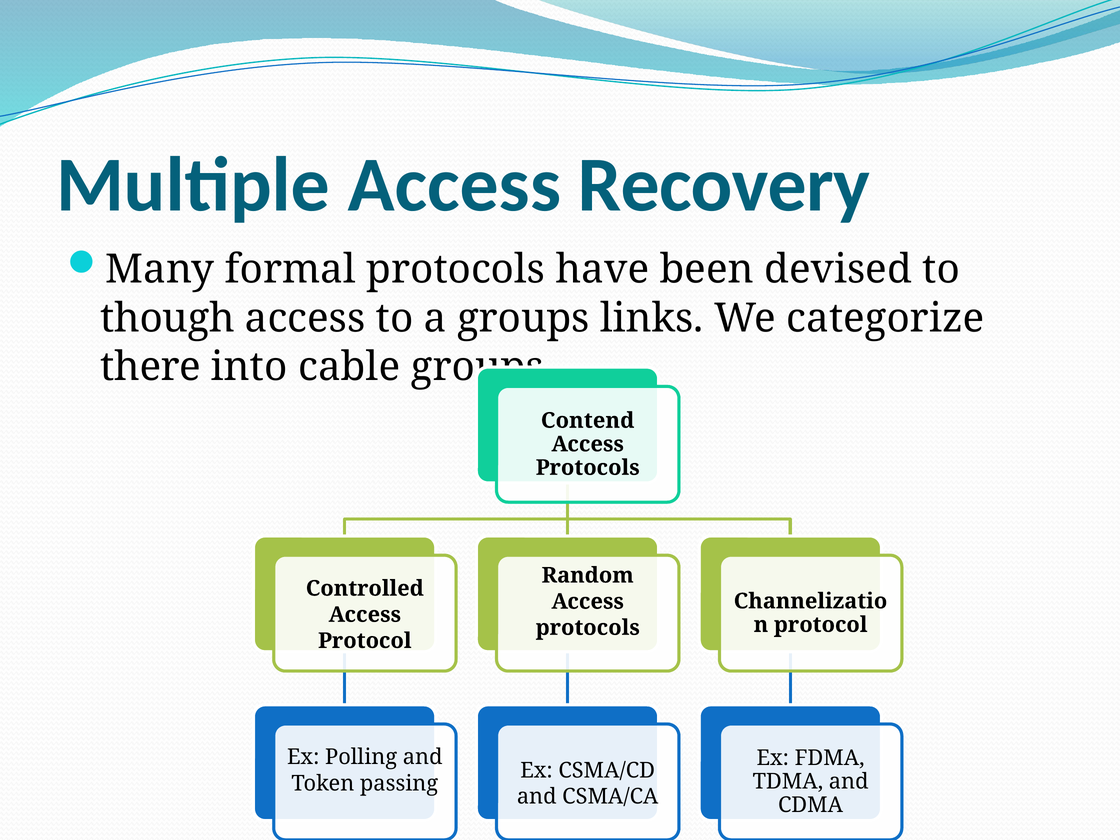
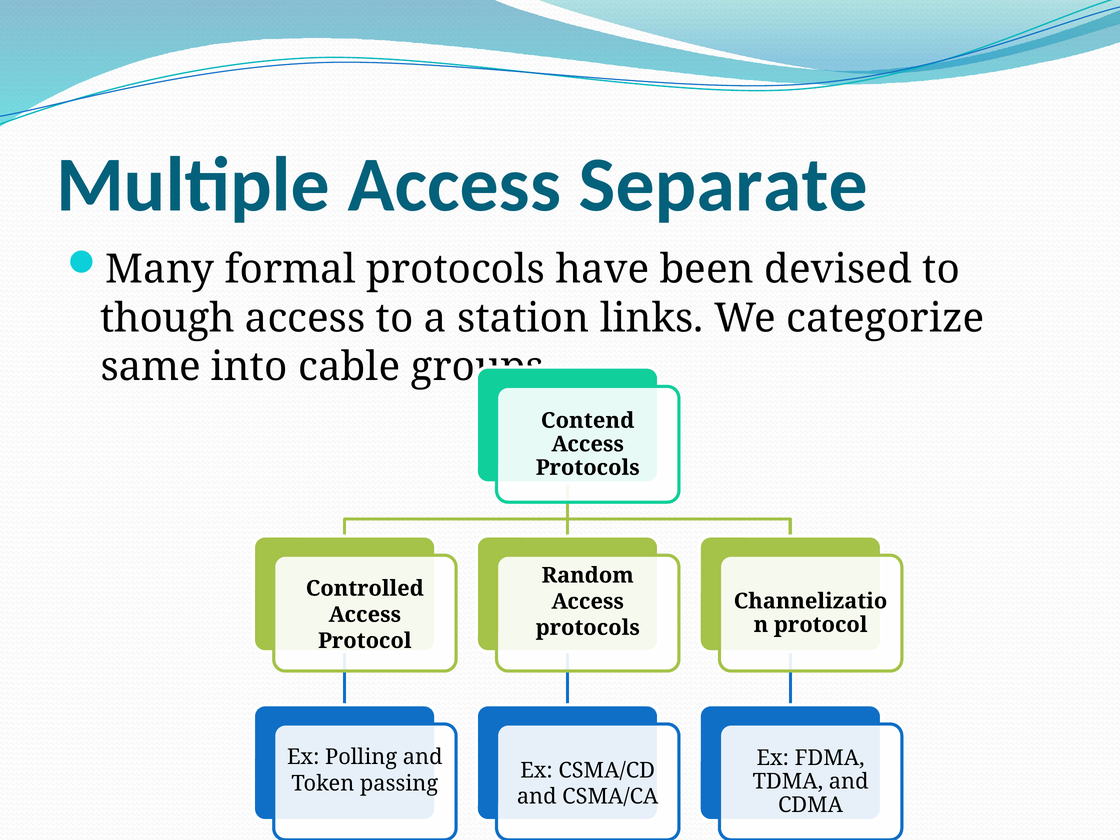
Recovery: Recovery -> Separate (723, 185)
a groups: groups -> station (523, 318)
there: there -> same (151, 367)
